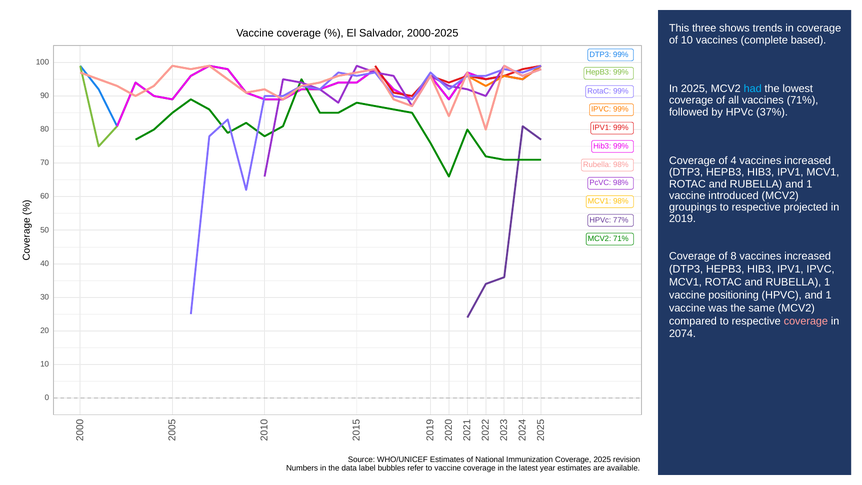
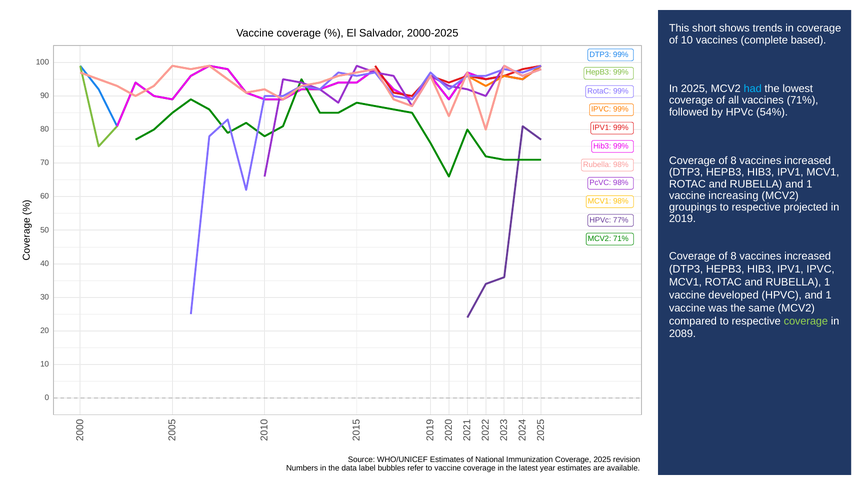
three: three -> short (704, 28)
37%: 37% -> 54% (772, 112)
4: 4 -> 8 (734, 161)
introduced: introduced -> increasing (733, 196)
positioning: positioning -> developed (733, 295)
coverage colour: pink -> light green (806, 321)
2074: 2074 -> 2089 (682, 334)
